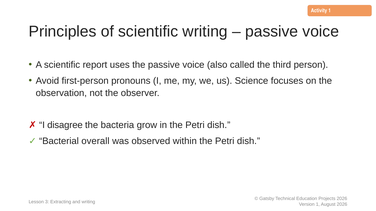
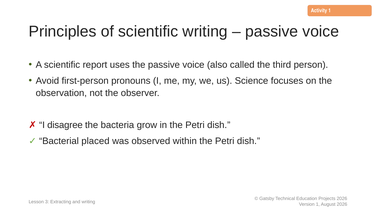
overall: overall -> placed (95, 141)
